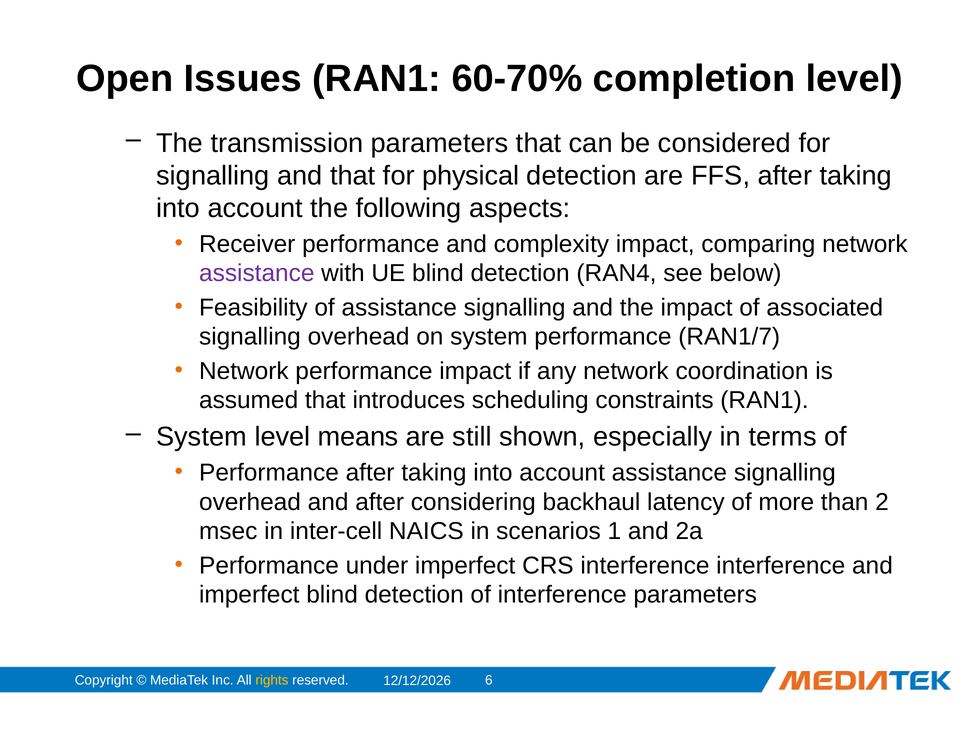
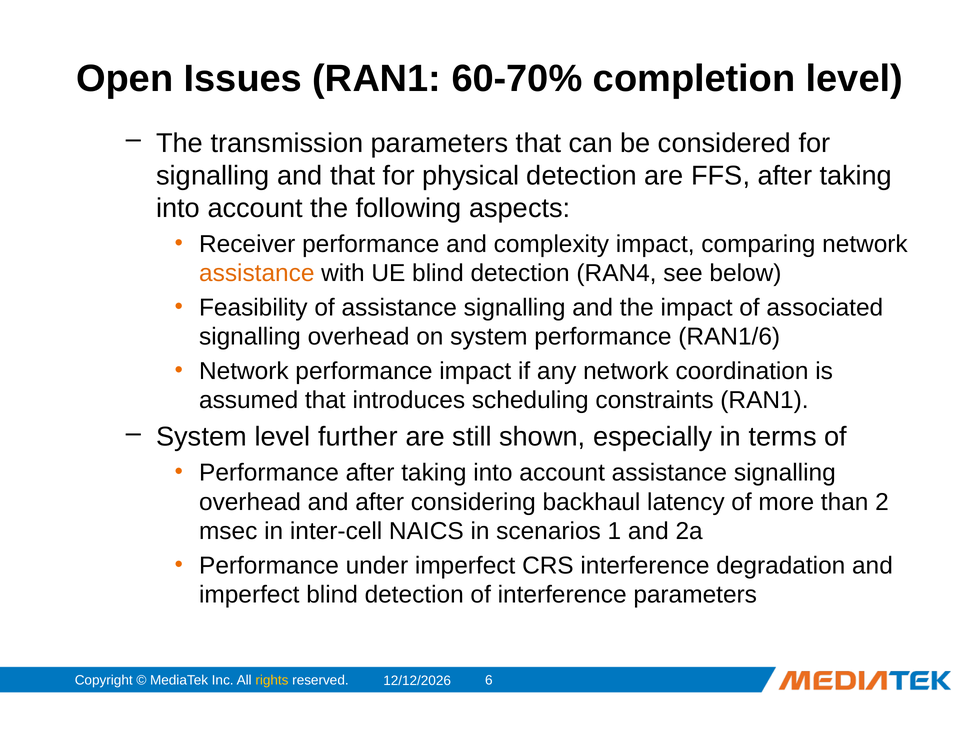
assistance colour: purple -> orange (257, 274)
RAN1/7: RAN1/7 -> RAN1/6 (729, 337)
means: means -> further (358, 437)
interference interference: interference -> degradation (781, 566)
